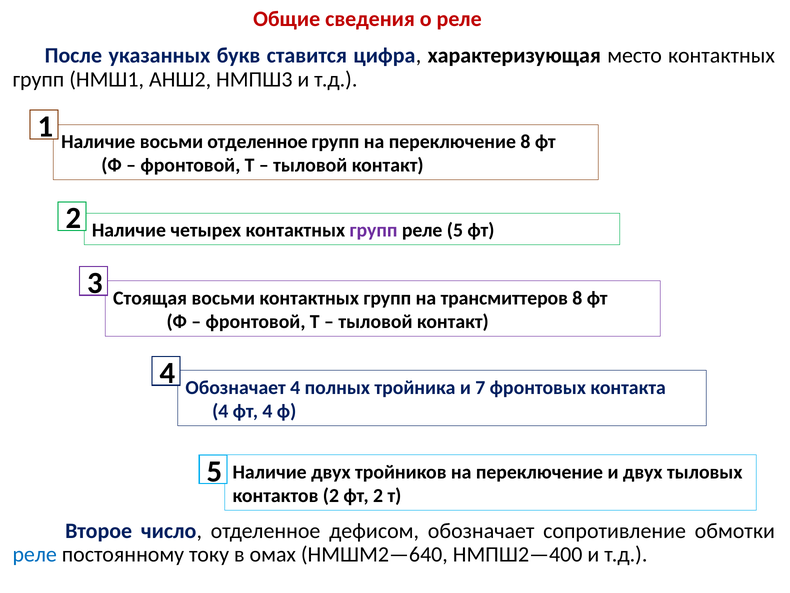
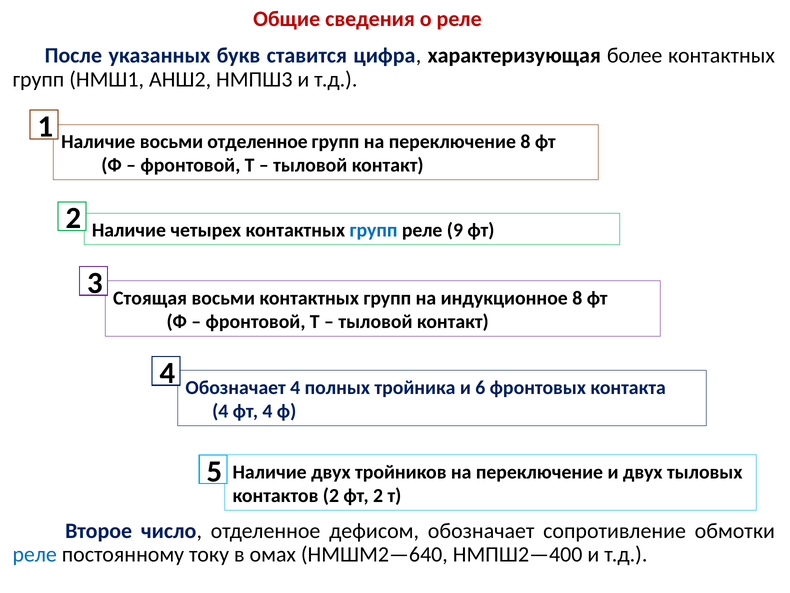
место: место -> более (635, 55)
групп colour: purple -> blue (374, 230)
реле 5: 5 -> 9 (455, 230)
трансмиттеров: трансмиттеров -> индукционное (504, 298)
7: 7 -> 6 (480, 387)
